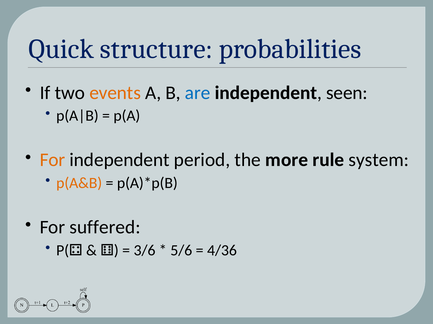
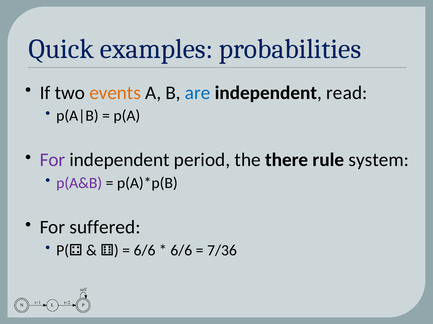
structure: structure -> examples (157, 49)
seen: seen -> read (347, 93)
For colour: orange -> purple (52, 160)
more: more -> there (287, 160)
p(A&B colour: orange -> purple (79, 183)
3/6: 3/6 -> 6/6 (145, 251)
5/6: 5/6 -> 6/6 (181, 251)
4/36: 4/36 -> 7/36 (222, 251)
